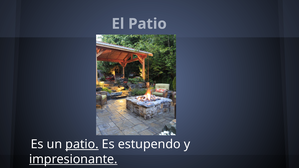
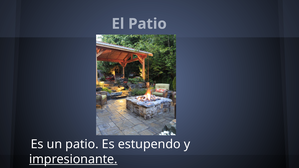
patio underline: present -> none (82, 144)
